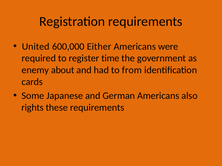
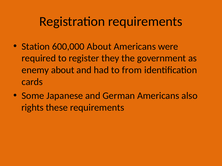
United: United -> Station (36, 47)
600,000 Either: Either -> About (99, 47)
time: time -> they (110, 58)
